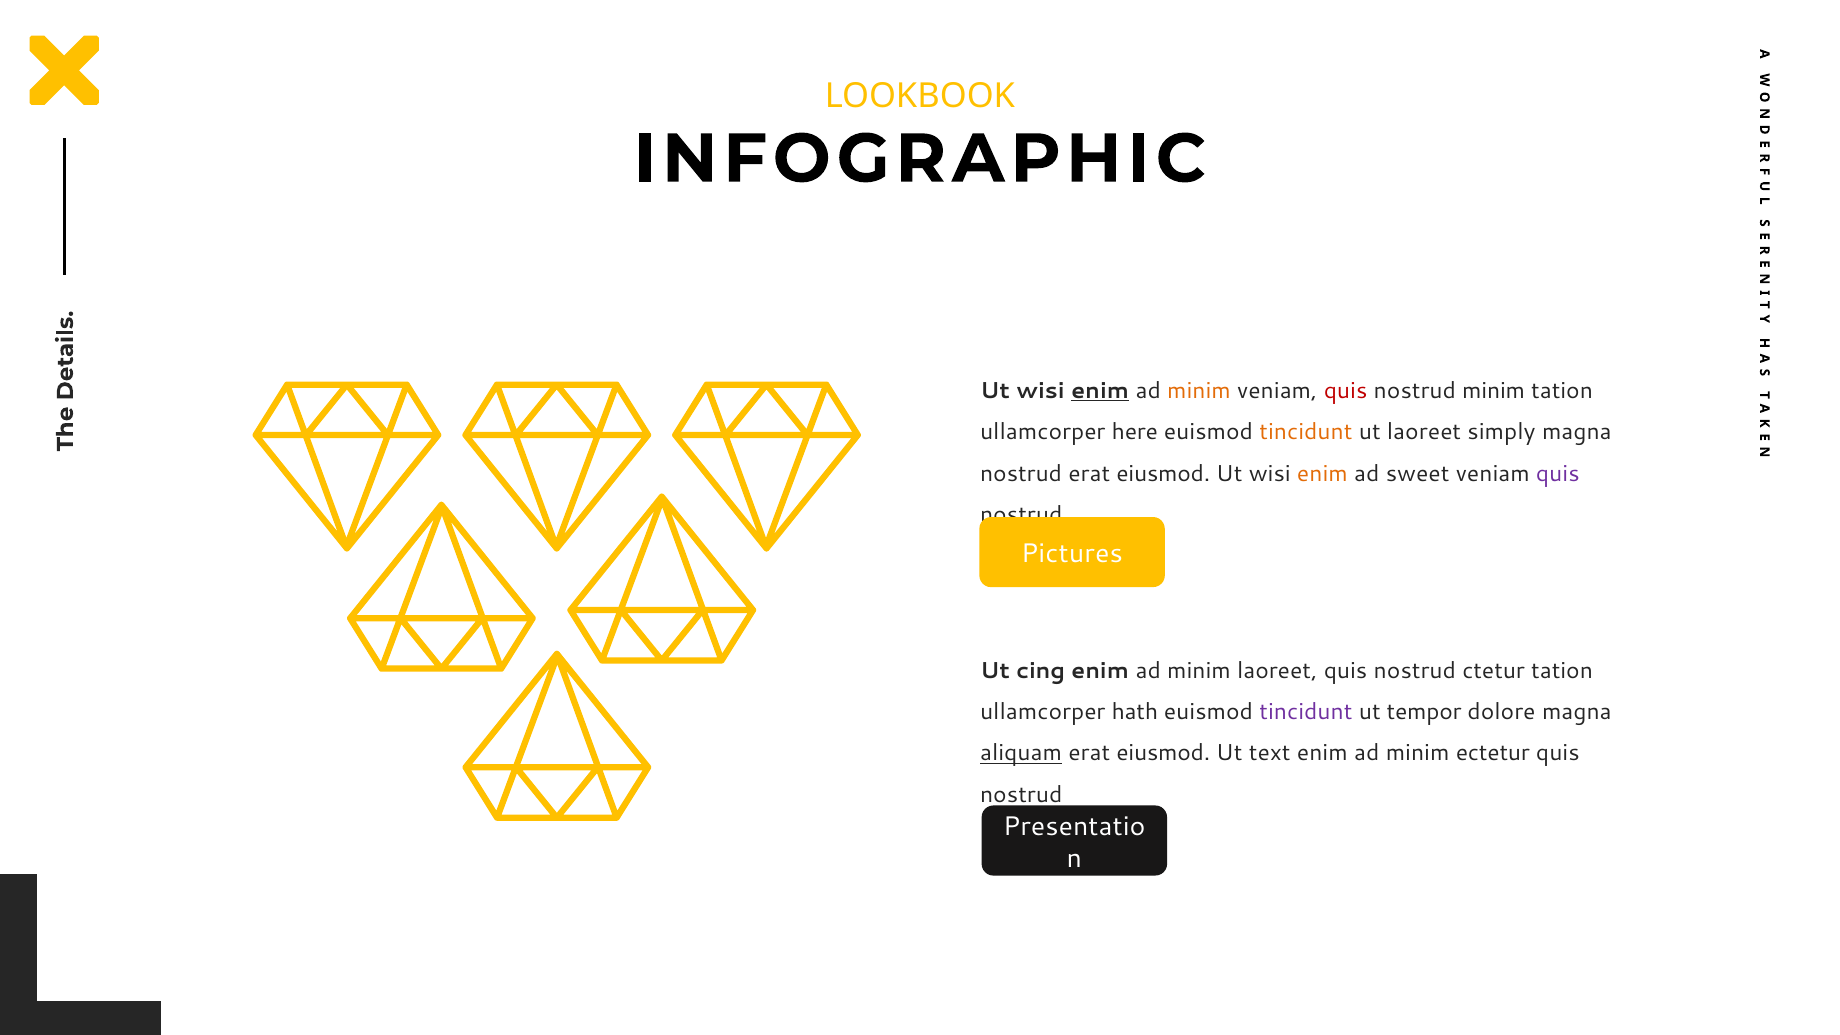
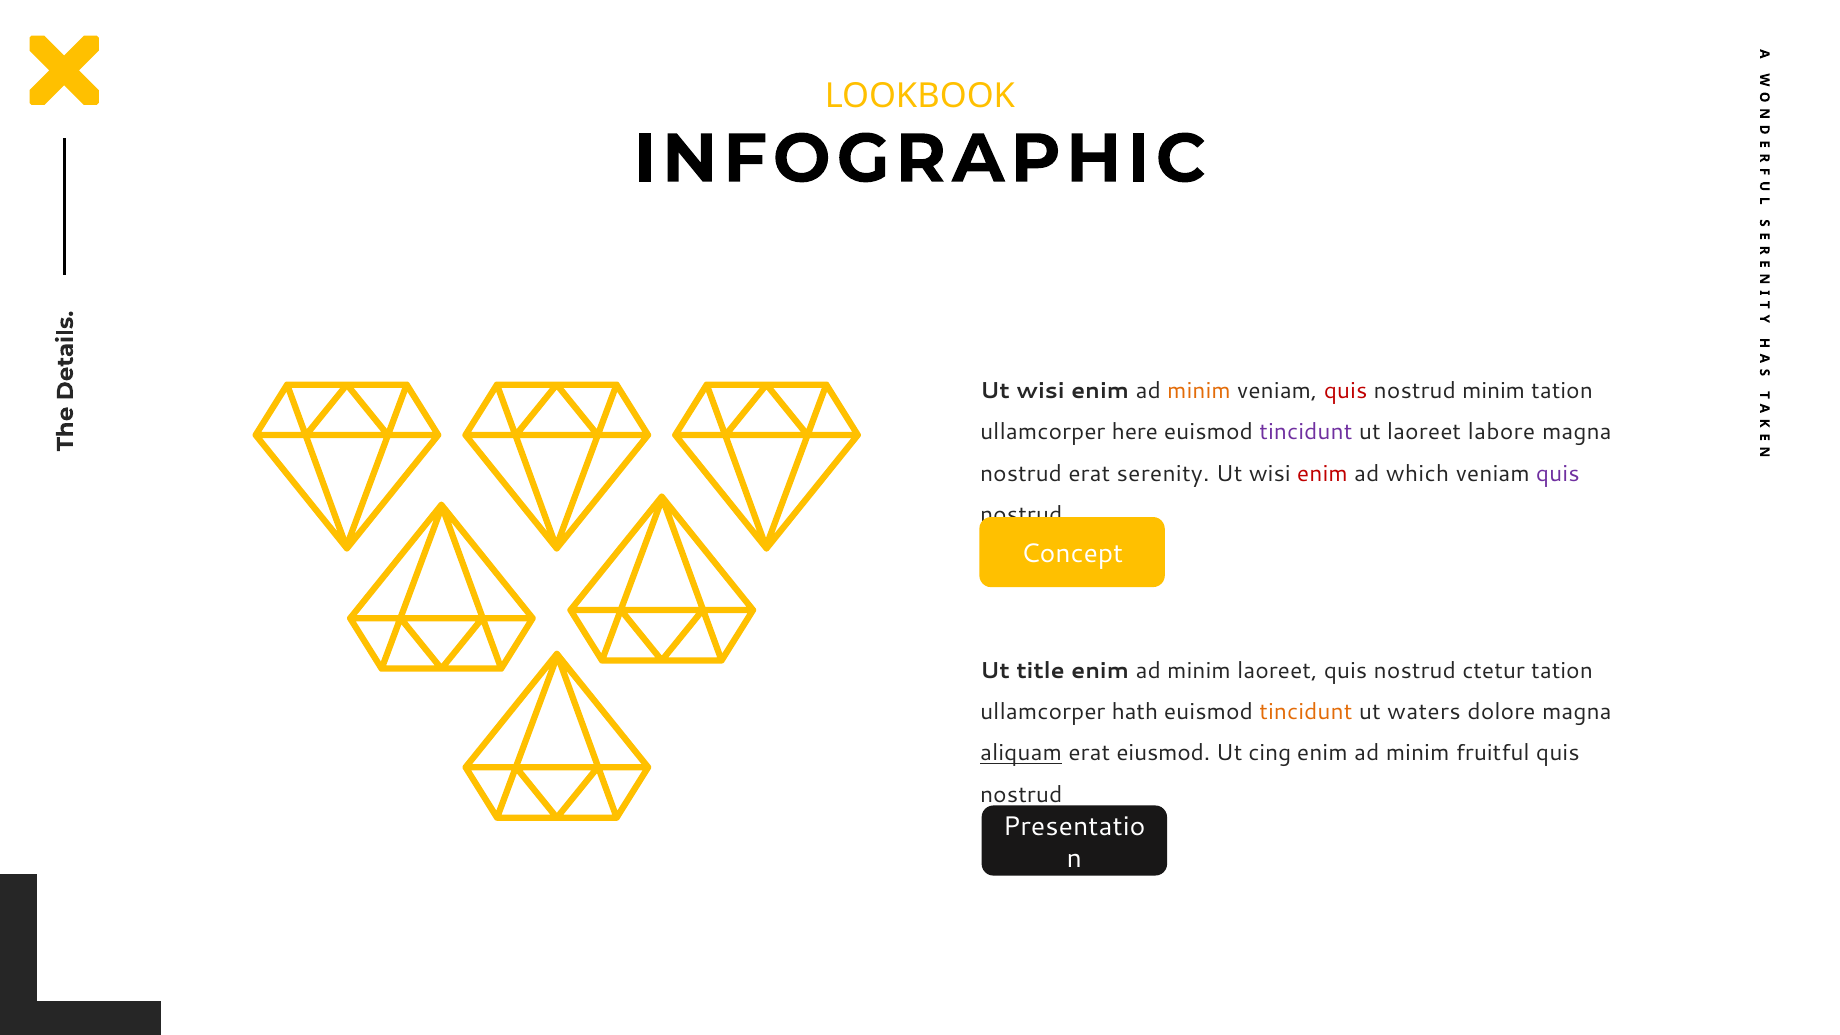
enim underline: present -> none (1100, 391)
tincidunt colour: orange -> purple (1306, 432)
simply: simply -> labore (1501, 432)
eiusmod: eiusmod -> serenity (1163, 474)
enim colour: orange -> red (1322, 474)
sweet: sweet -> which (1418, 474)
Pictures: Pictures -> Concept (1072, 554)
cing: cing -> title (1041, 671)
tincidunt colour: purple -> orange (1306, 712)
tempor: tempor -> waters (1424, 712)
text: text -> cing (1270, 753)
ectetur: ectetur -> fruitful (1493, 753)
